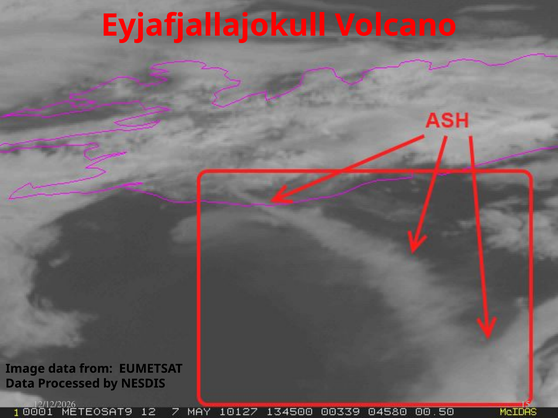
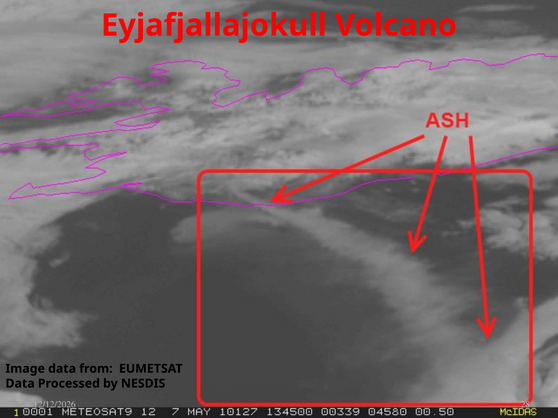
15: 15 -> 28 (525, 405)
